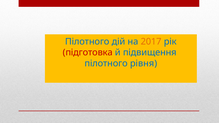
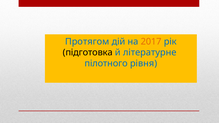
Пілотного: Пілотного -> Протягом (87, 42)
підготовка colour: red -> black (88, 53)
підвищення: підвищення -> літературне (150, 53)
